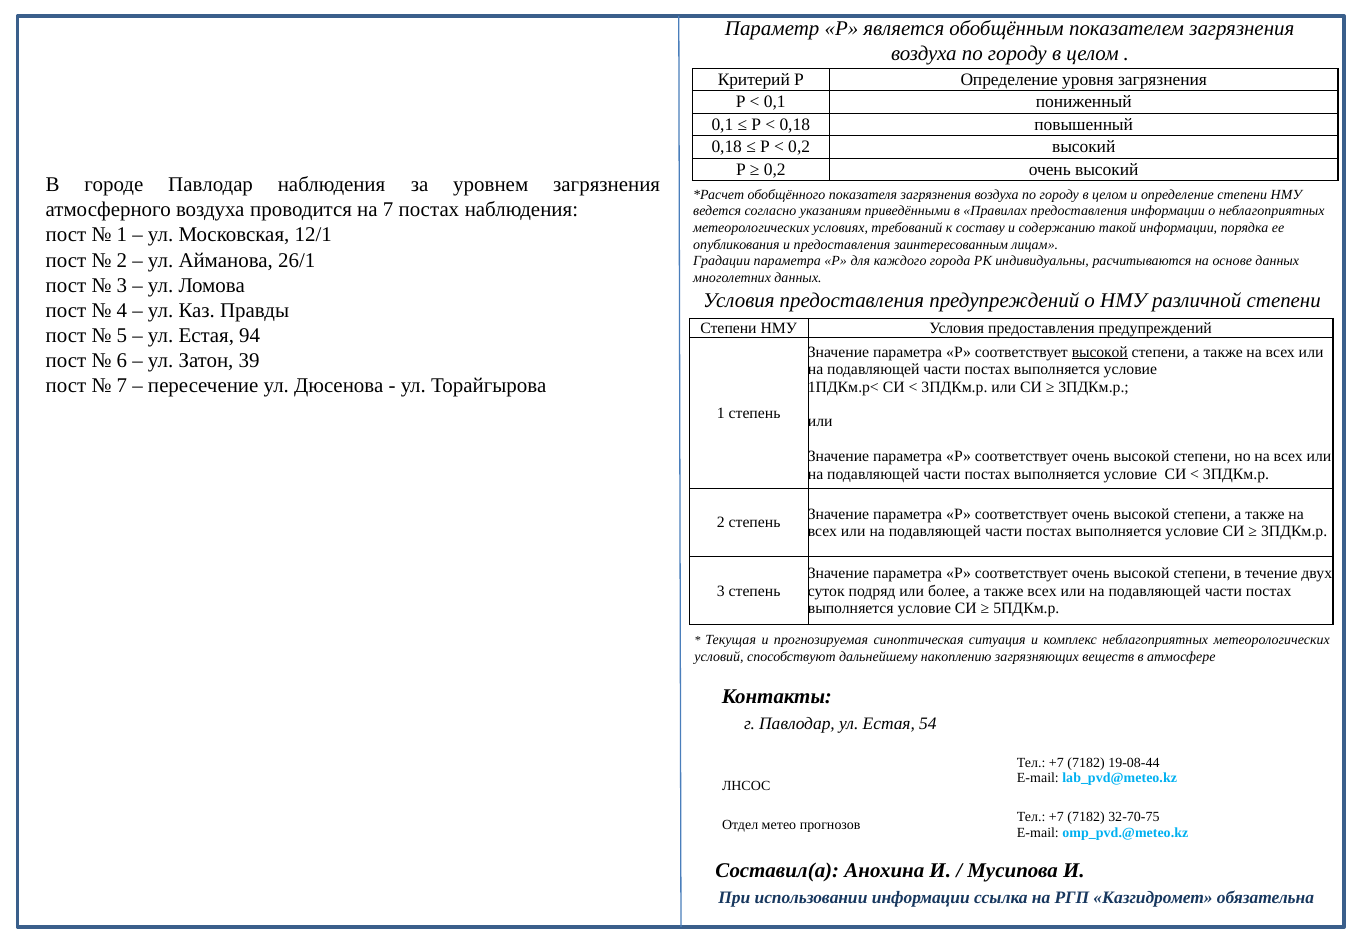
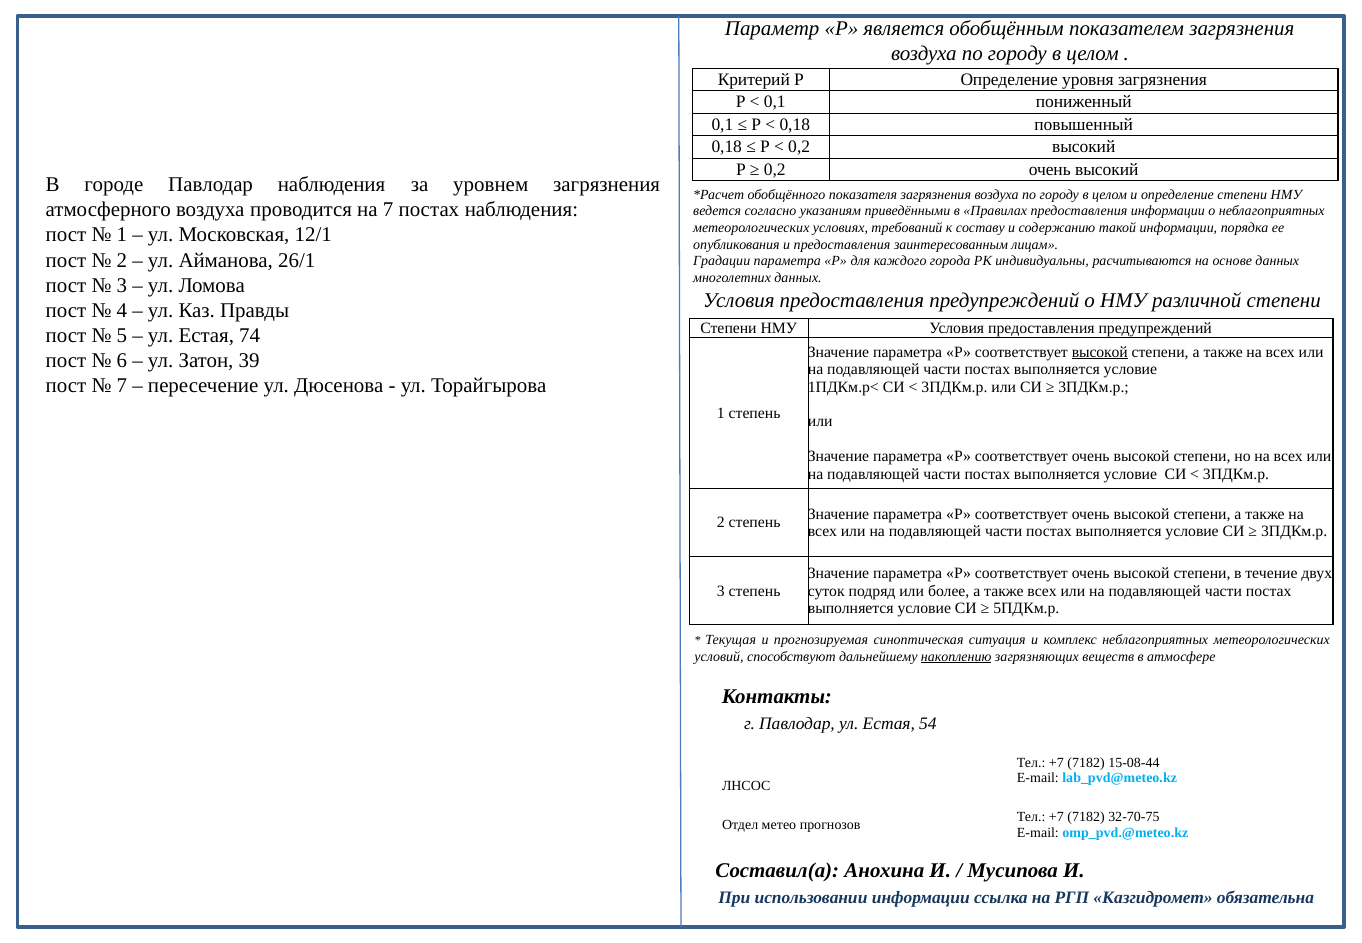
94: 94 -> 74 (250, 336)
накоплению underline: none -> present (956, 657)
19-08-44: 19-08-44 -> 15-08-44 (1134, 762)
